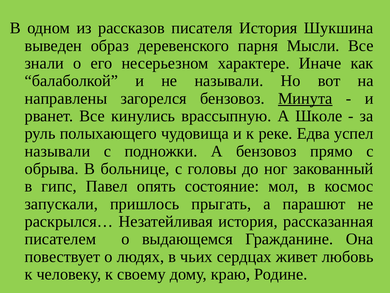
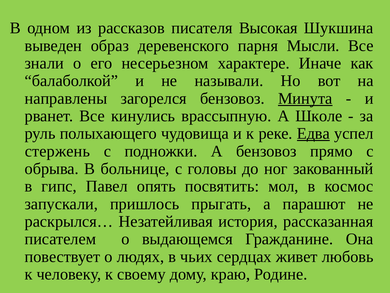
писателя История: История -> Высокая (268, 28)
Едва underline: none -> present (313, 133)
называли: называли -> стержень (57, 151)
состояние: состояние -> посвятить (222, 186)
